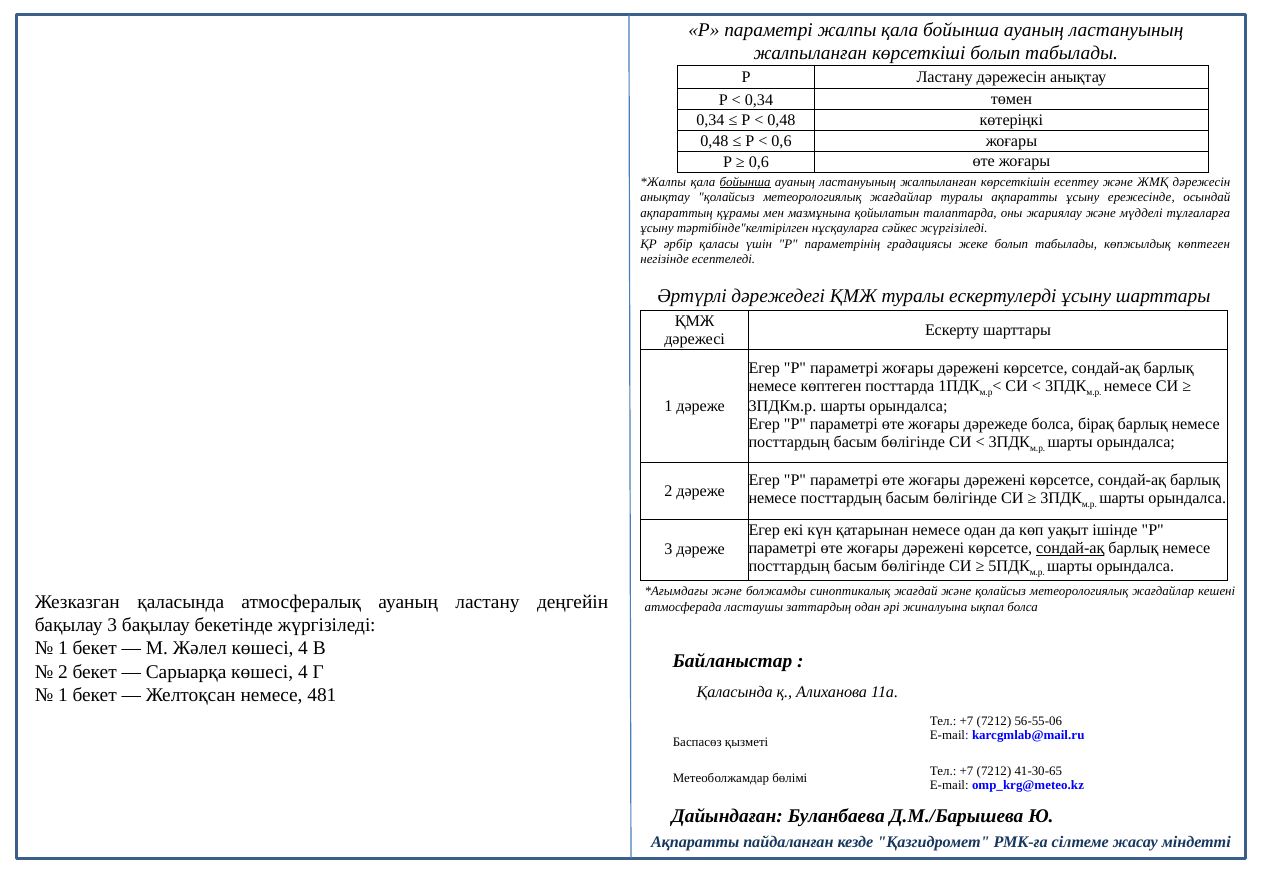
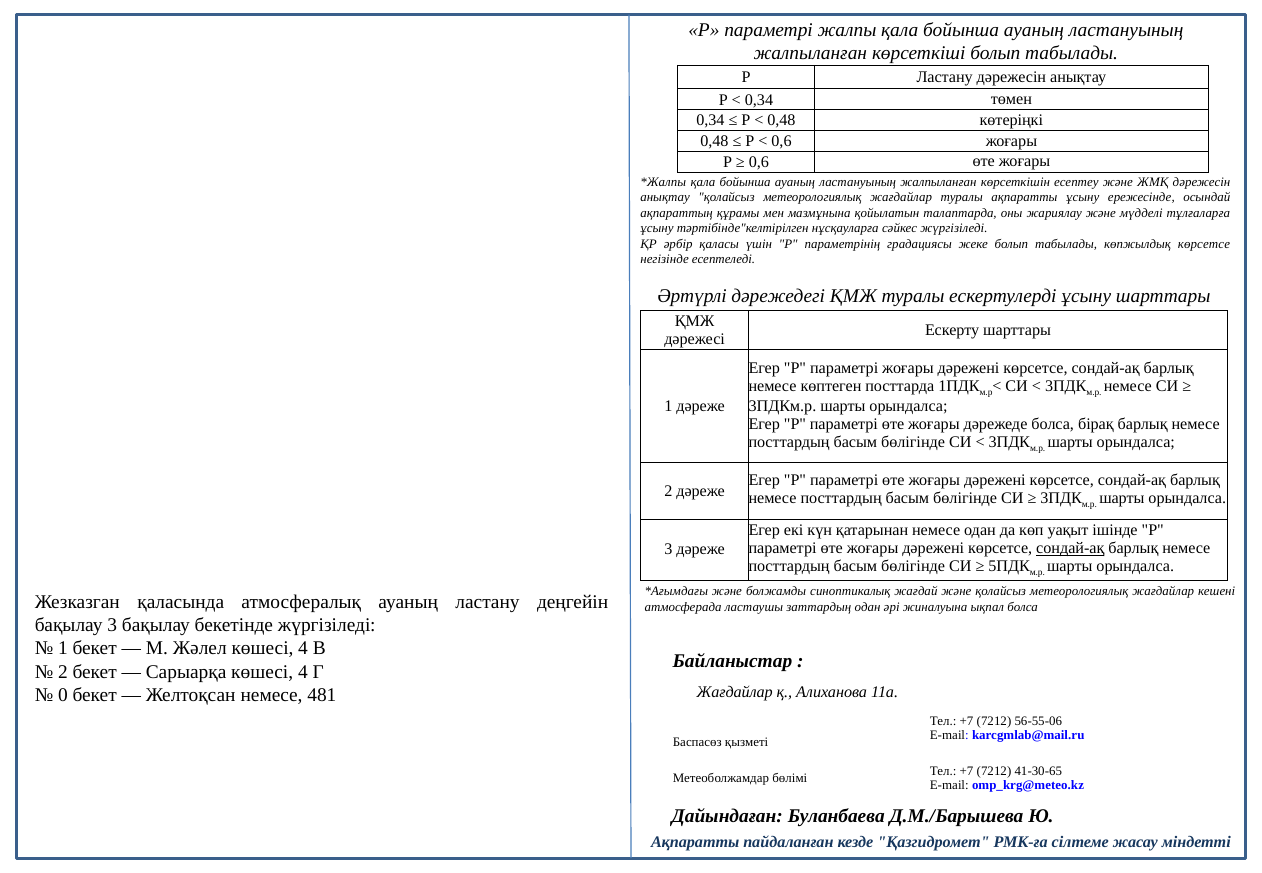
бойынша underline: present -> none (745, 182)
көпжылдық көптеген: көптеген -> көрсетсе (1204, 244)
Қаласында: Қаласында -> Жағдайлар (735, 693)
1: 1 -> 0 (63, 695)
